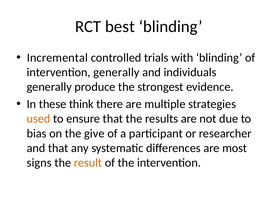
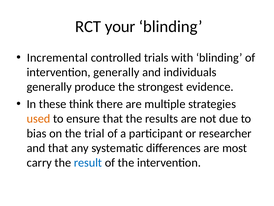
best: best -> your (120, 27)
give: give -> trial (94, 133)
signs: signs -> carry (39, 162)
result colour: orange -> blue (88, 162)
